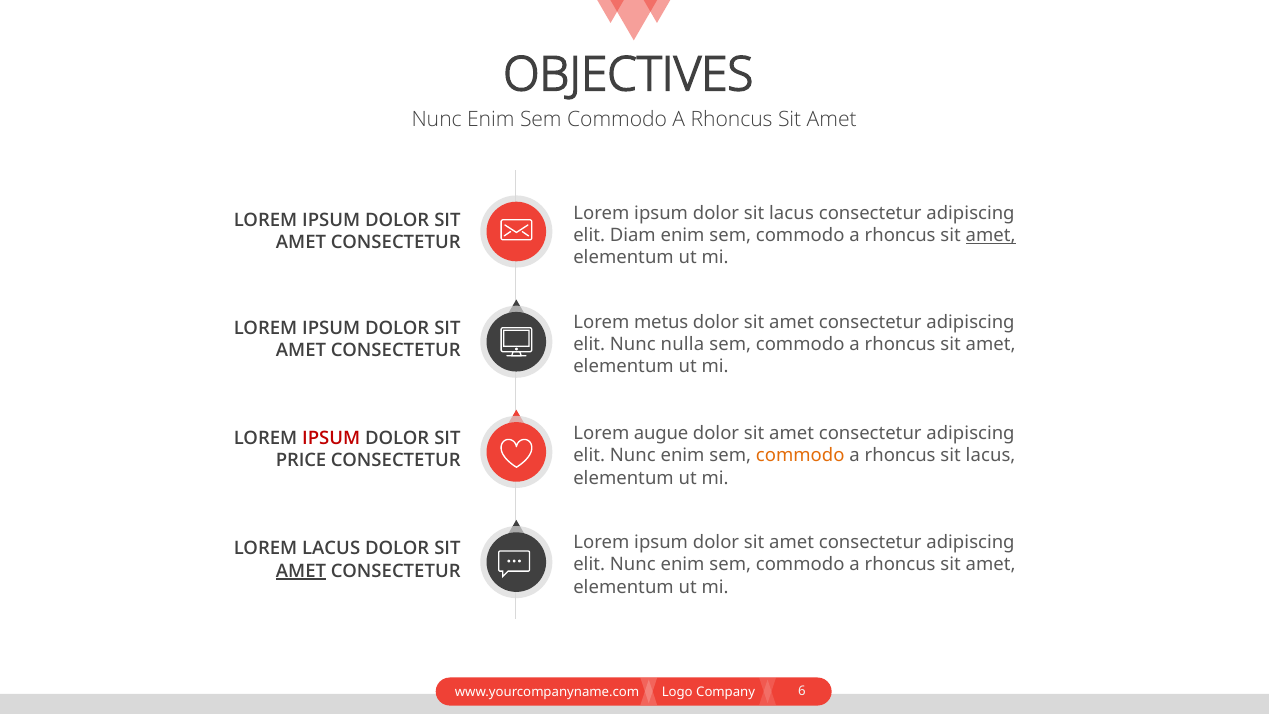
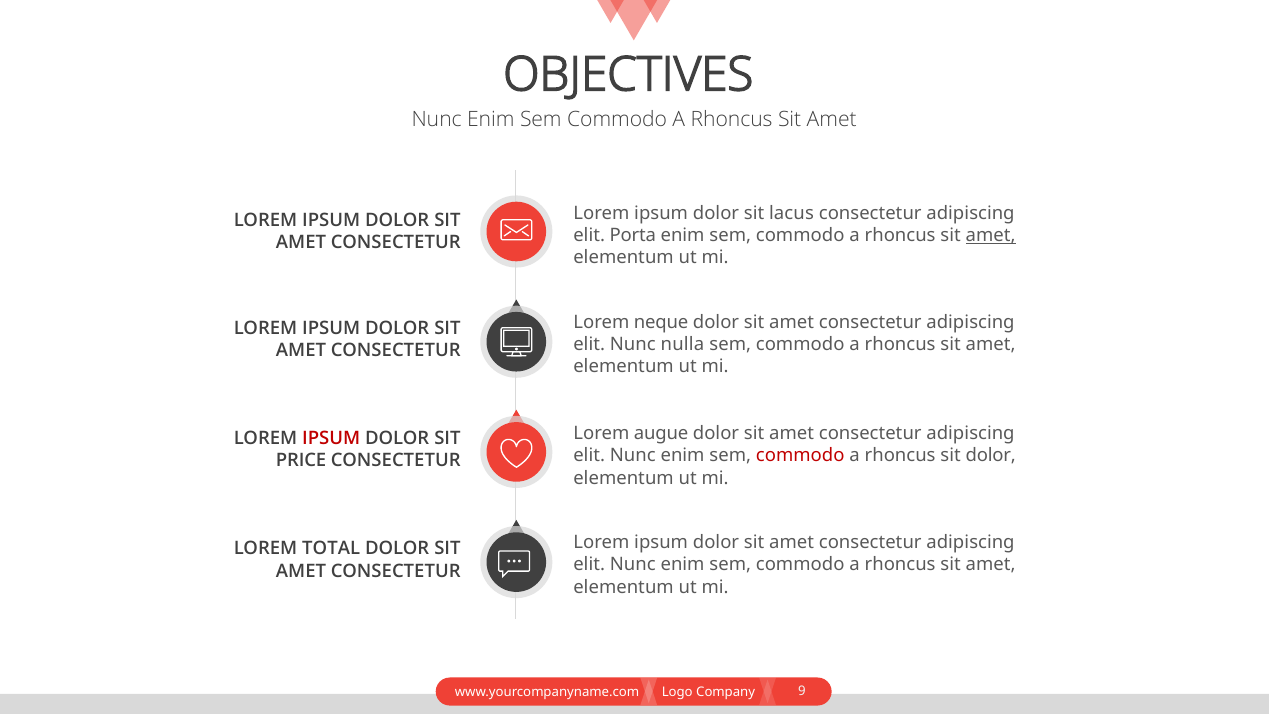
Diam: Diam -> Porta (633, 235)
metus: metus -> neque (661, 322)
commodo colour: orange -> red (800, 456)
rhoncus sit lacus: lacus -> dolor (991, 456)
LOREM LACUS: LACUS -> TOTAL (331, 549)
AMET underline: present -> none (301, 571)
6: 6 -> 9 (802, 691)
